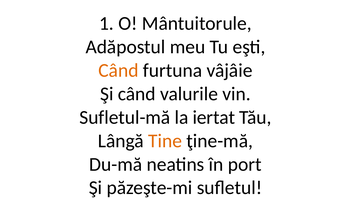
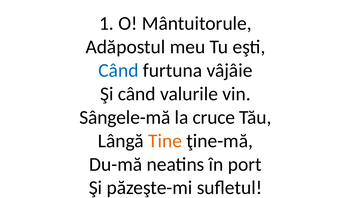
Când colour: orange -> blue (118, 70)
Sufletul-mă: Sufletul-mă -> Sângele-mă (125, 117)
iertat: iertat -> cruce (214, 117)
